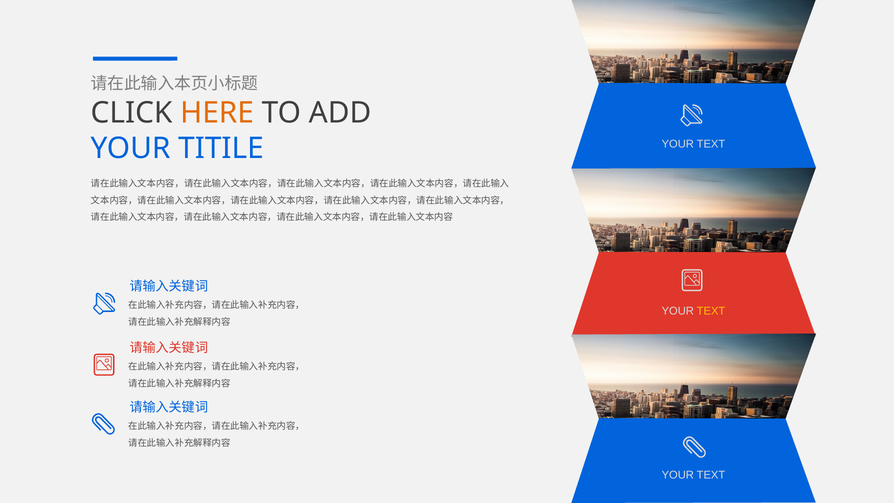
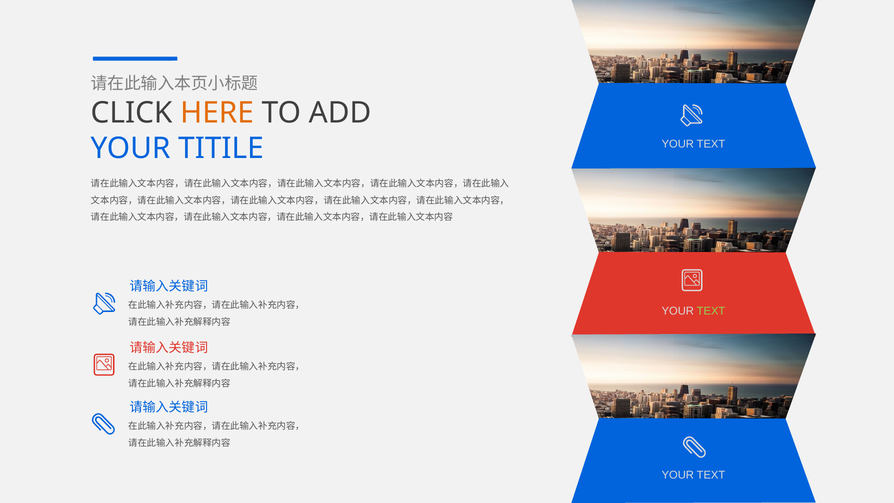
TEXT colour: yellow -> light green (711, 311)
